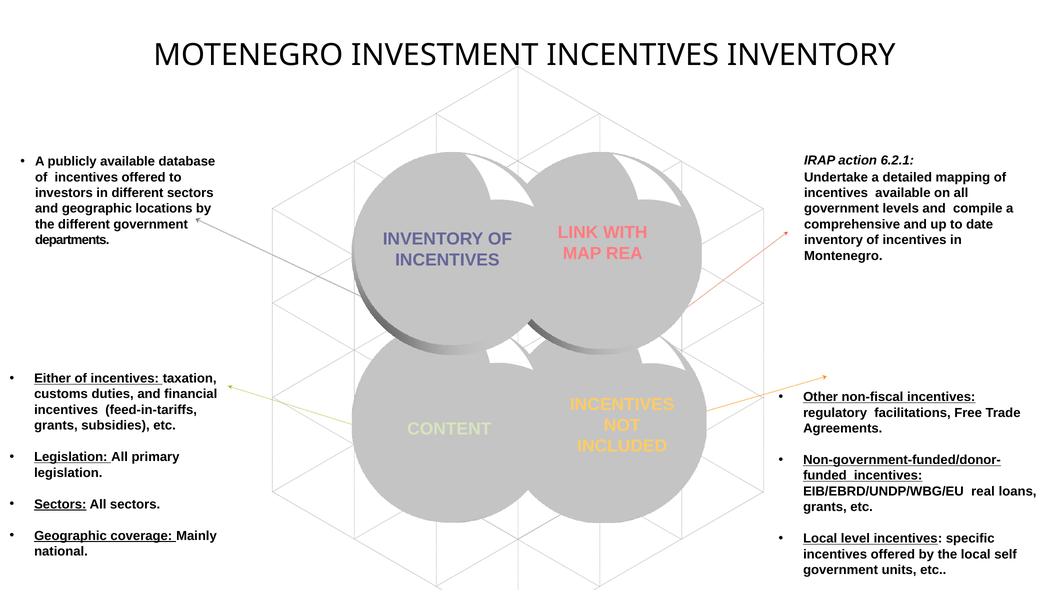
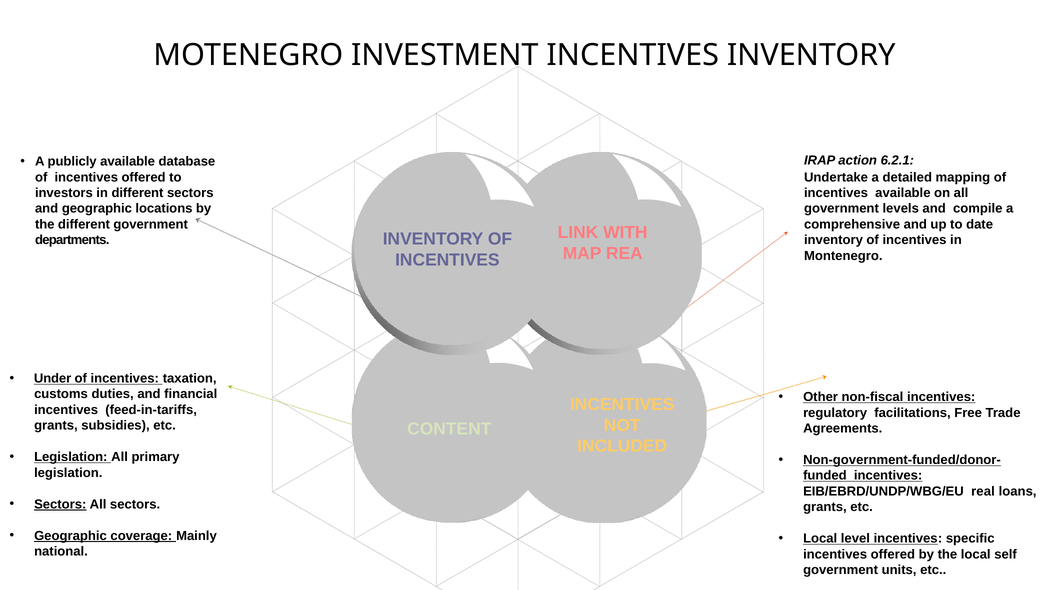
Either: Either -> Under (53, 378)
